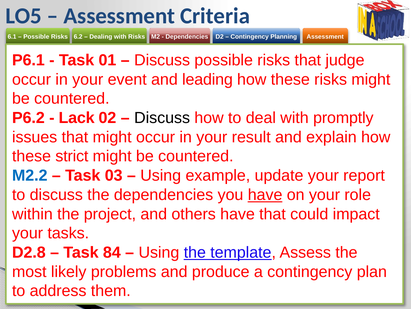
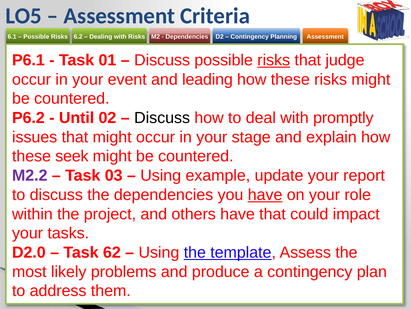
risks underline: none -> present (274, 60)
Lack: Lack -> Until (77, 118)
result: result -> stage (251, 137)
strict: strict -> seek (72, 156)
M2.2 colour: blue -> purple (30, 175)
D2.8: D2.8 -> D2.0 (29, 252)
84: 84 -> 62 (112, 252)
